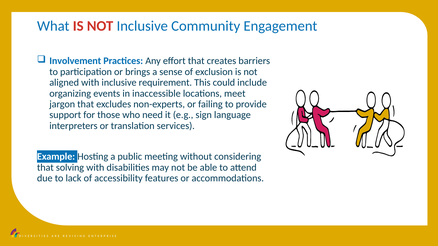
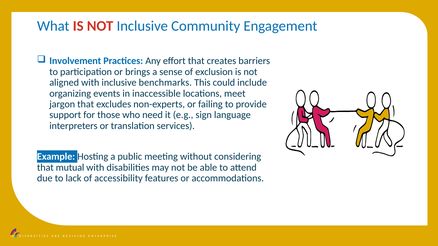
requirement: requirement -> benchmarks (165, 83)
solving: solving -> mutual (70, 168)
